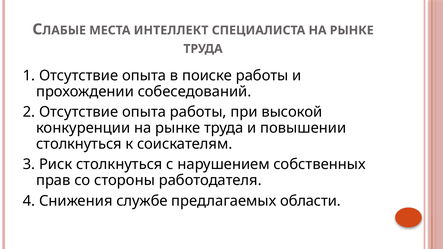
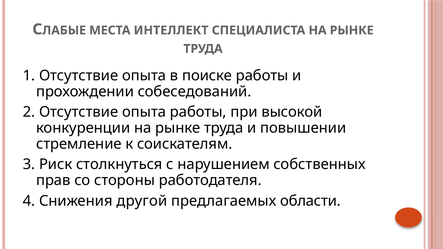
столкнуться: столкнуться -> стремление (79, 144)
службе: службе -> другой (142, 201)
